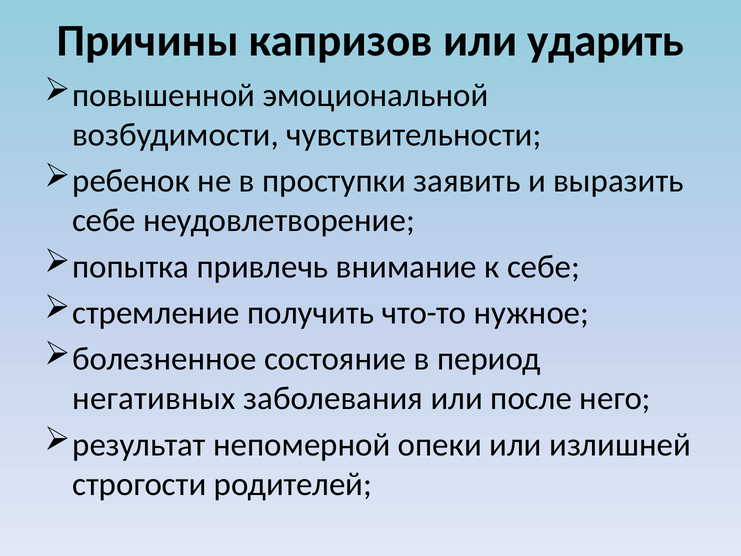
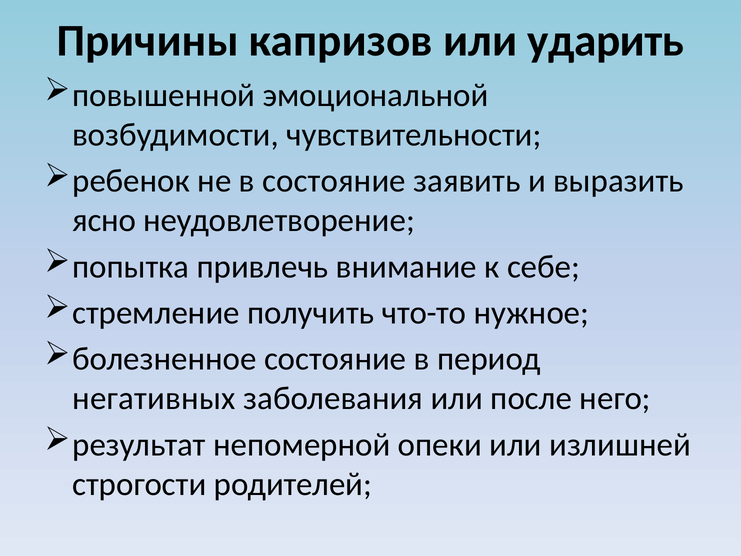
в проступки: проступки -> состояние (334, 181)
себе: себе -> ясно (104, 220)
